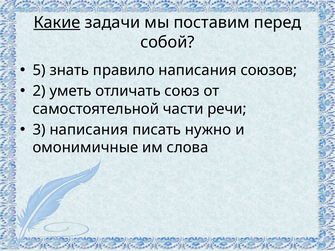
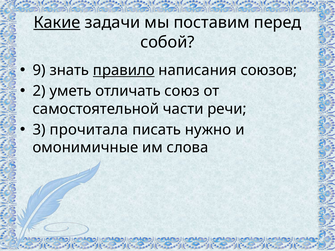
5: 5 -> 9 (39, 70)
правило underline: none -> present (124, 70)
3 написания: написания -> прочитала (89, 130)
